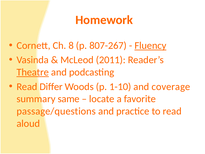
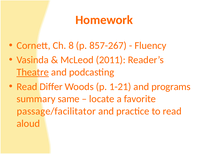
807-267: 807-267 -> 857-267 (108, 45)
Fluency underline: present -> none (150, 45)
1-10: 1-10 -> 1-21 (120, 86)
coverage: coverage -> programs (171, 86)
passage/questions: passage/questions -> passage/facilitator (56, 111)
